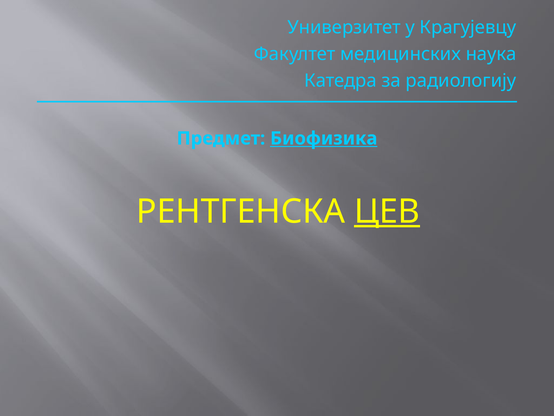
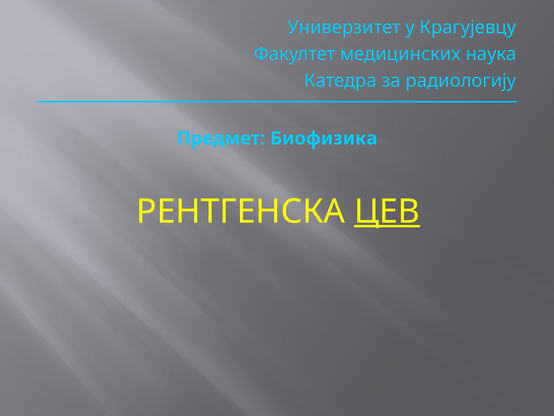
Биофизика underline: present -> none (324, 138)
